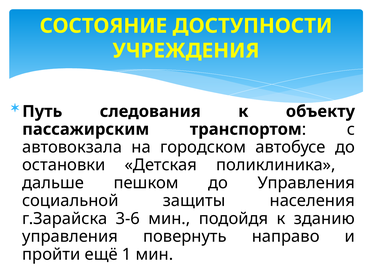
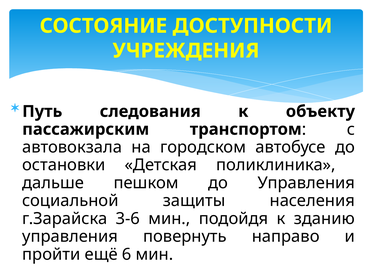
1: 1 -> 6 (127, 254)
